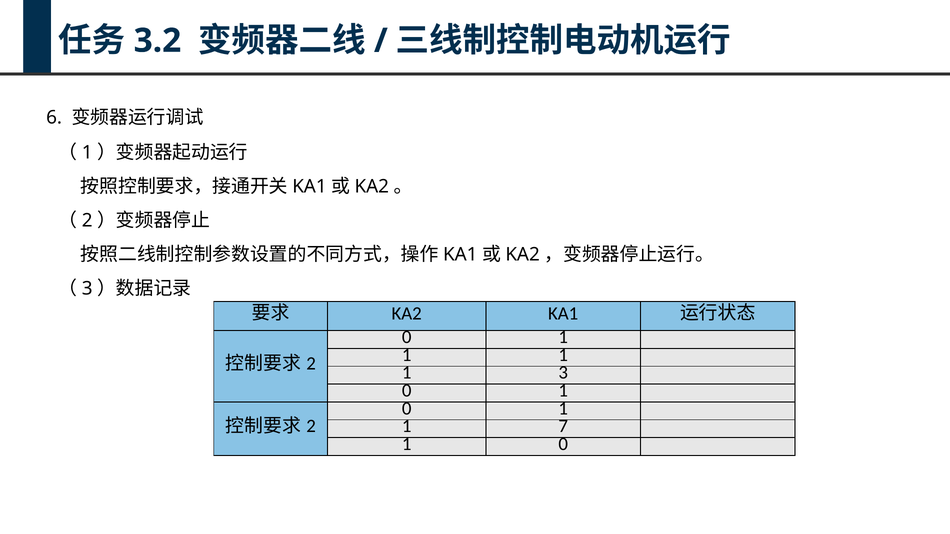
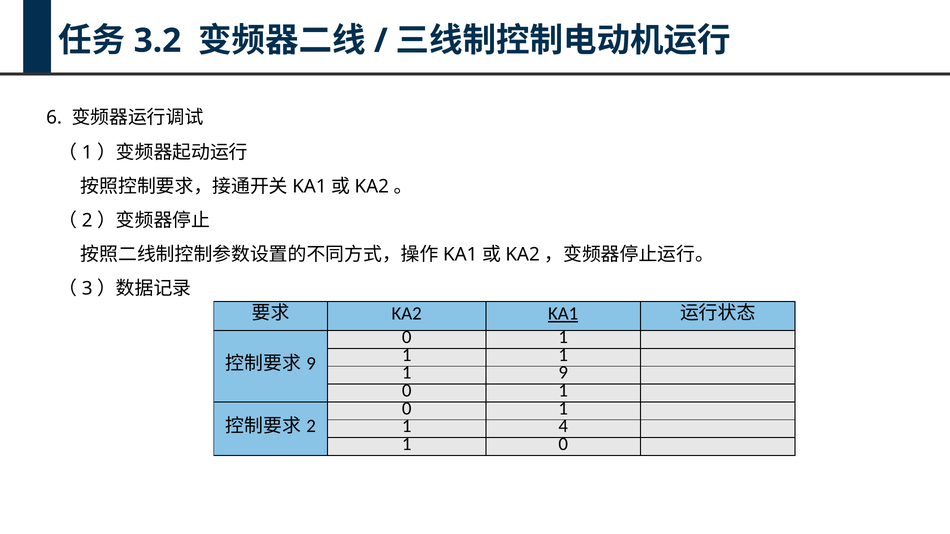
KA1 underline: none -> present (563, 314)
2: 2 -> 9 (311, 364)
1 3: 3 -> 9 (563, 373)
7: 7 -> 4 (563, 426)
